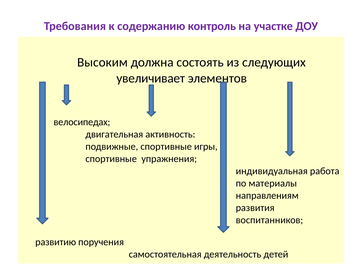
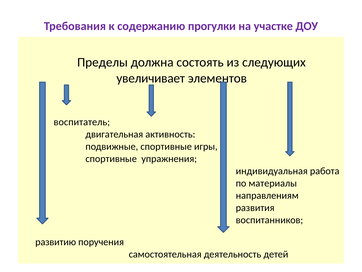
контроль: контроль -> прогулки (212, 26)
Высоким: Высоким -> Пределы (102, 62)
велосипедах: велосипедах -> воспитатель (82, 122)
